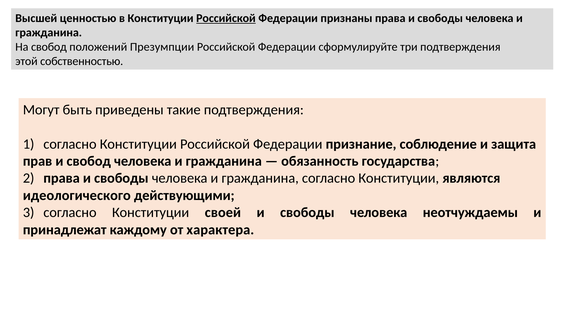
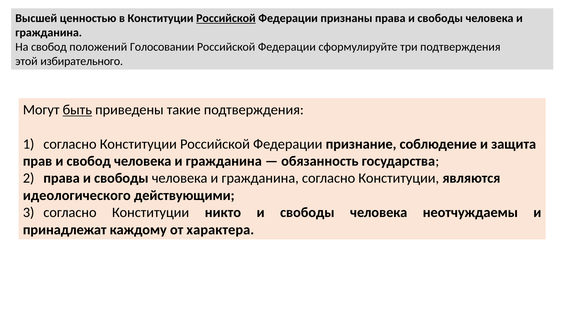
Презумпции: Презумпции -> Голосовании (162, 47)
собственностью: собственностью -> избирательного (82, 61)
быть underline: none -> present (77, 110)
своей: своей -> никто (223, 213)
